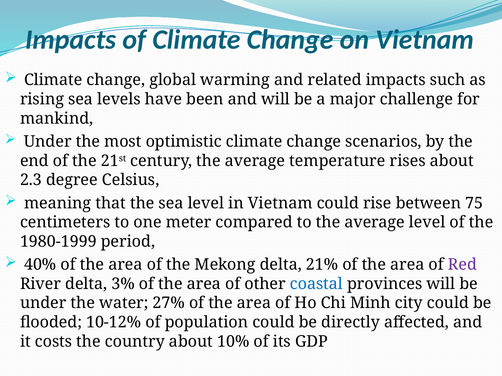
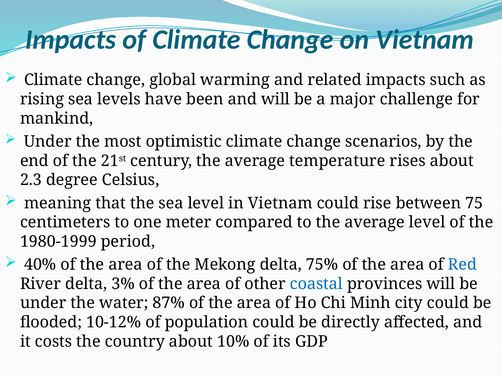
21%: 21% -> 75% (322, 265)
Red colour: purple -> blue (462, 265)
27%: 27% -> 87% (169, 303)
